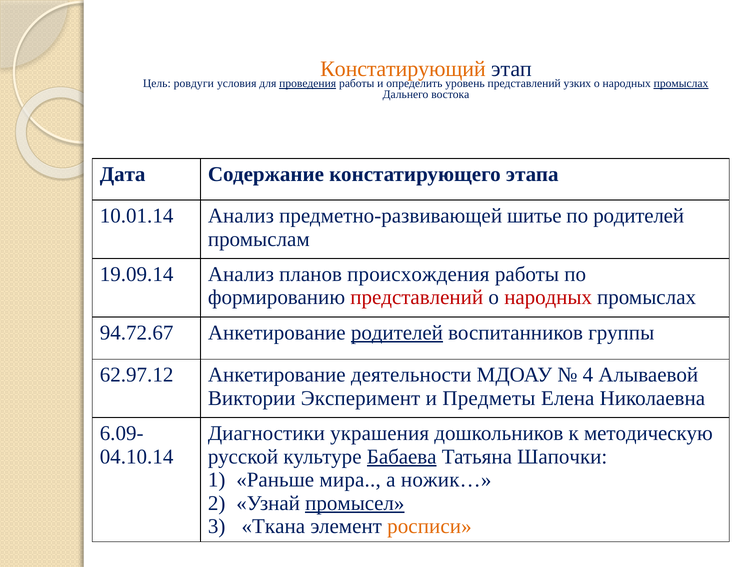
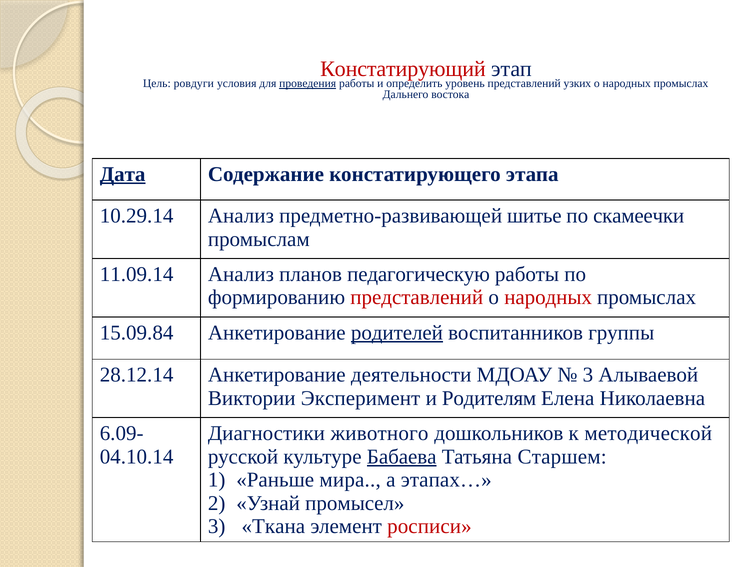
Констатирующий colour: orange -> red (403, 69)
промыслах underline: present -> none (681, 84)
Дата underline: none -> present (123, 174)
10.01.14: 10.01.14 -> 10.29.14 (137, 216)
по родителей: родителей -> скамеечки (639, 216)
19.09.14: 19.09.14 -> 11.09.14 (137, 274)
происхождения: происхождения -> педагогическую (419, 274)
94.72.67: 94.72.67 -> 15.09.84 (137, 333)
62.97.12: 62.97.12 -> 28.12.14 (137, 375)
4: 4 -> 3 (588, 375)
Предметы: Предметы -> Родителям (489, 398)
украшения: украшения -> животного (380, 433)
методическую: методическую -> методической (648, 433)
Шапочки: Шапочки -> Старшем (562, 457)
ножик…: ножик… -> этапах… (446, 480)
промысел underline: present -> none (355, 503)
росписи colour: orange -> red (429, 527)
